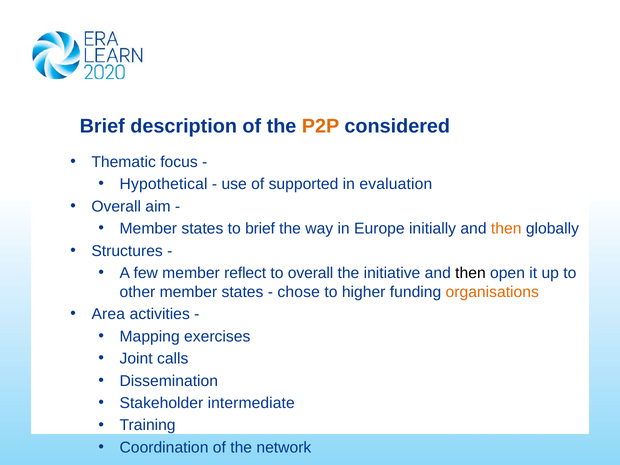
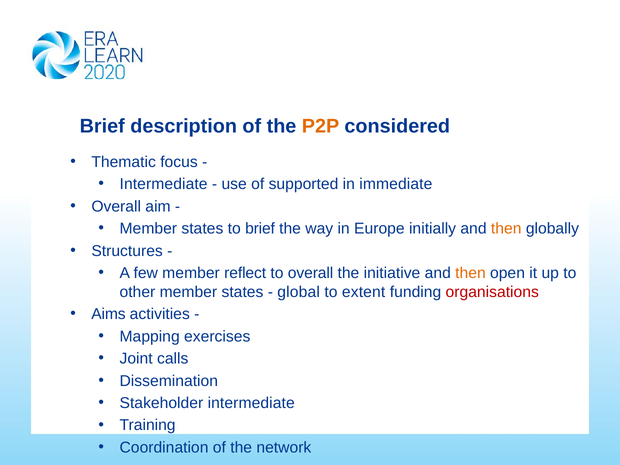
Hypothetical: Hypothetical -> Intermediate (164, 184)
evaluation: evaluation -> immediate (396, 184)
then colour: black -> orange (470, 273)
chose: chose -> global (299, 292)
higher: higher -> extent (364, 292)
organisations colour: orange -> red (492, 292)
Area: Area -> Aims (108, 314)
